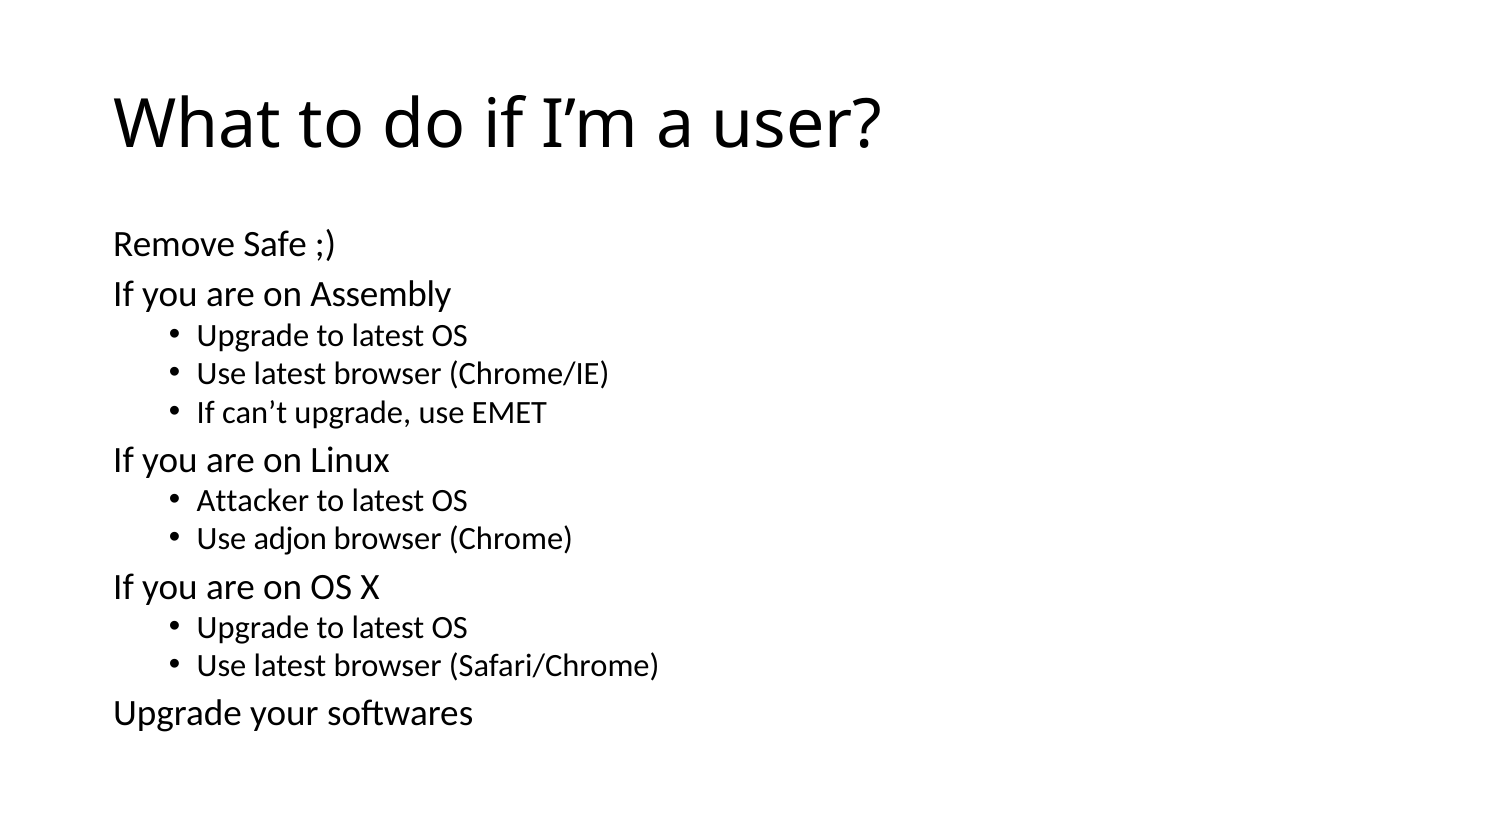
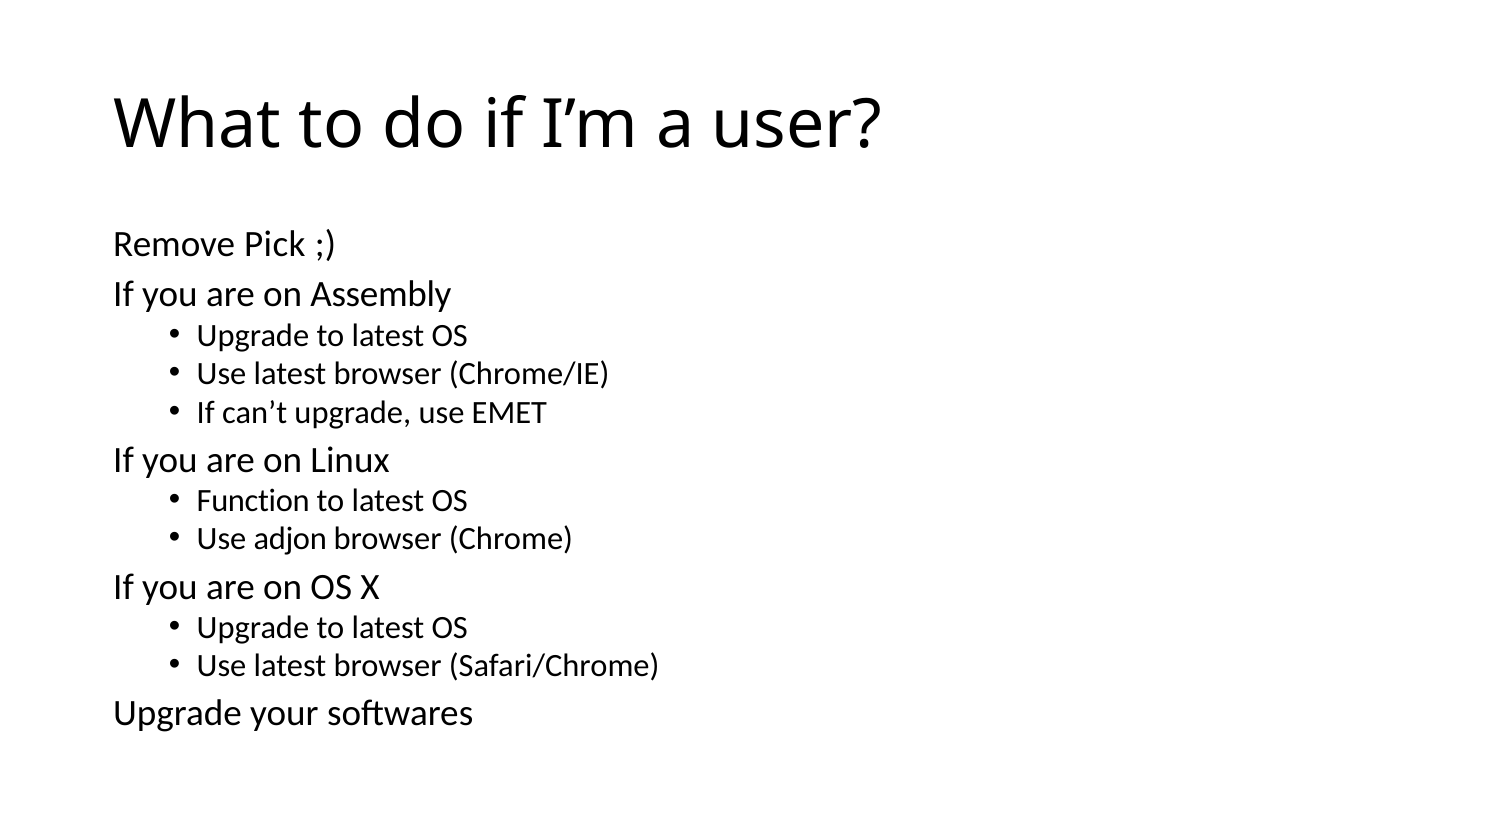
Safe: Safe -> Pick (275, 245)
Attacker: Attacker -> Function (253, 501)
